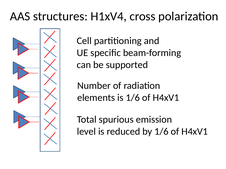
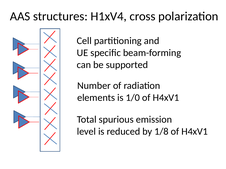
is 1/6: 1/6 -> 1/0 (133, 98)
by 1/6: 1/6 -> 1/8 (161, 132)
